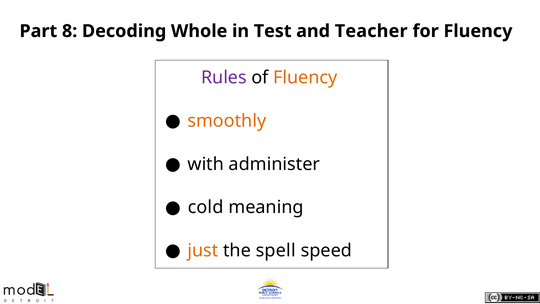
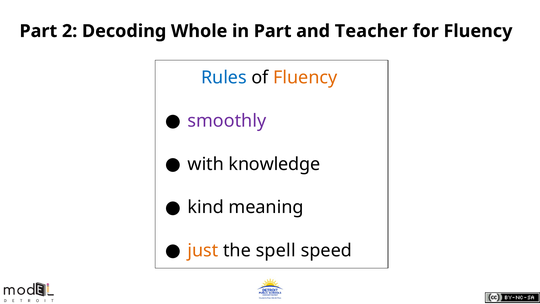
8: 8 -> 2 (70, 31)
in Test: Test -> Part (273, 31)
Rules colour: purple -> blue (224, 78)
smoothly colour: orange -> purple (227, 121)
administer: administer -> knowledge (274, 164)
cold: cold -> kind (206, 207)
